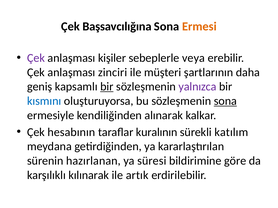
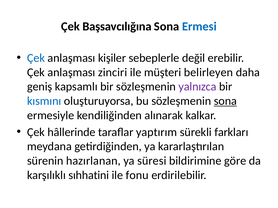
Ermesi colour: orange -> blue (199, 27)
Çek colour: purple -> blue (36, 58)
veya: veya -> değil (194, 58)
şartlarının: şartlarının -> belirleyen (208, 72)
bir underline: present -> none (107, 87)
hesabının: hesabının -> hâllerinde (71, 132)
kuralının: kuralının -> yaptırım (157, 132)
katılım: katılım -> farkları (231, 132)
kılınarak: kılınarak -> sıhhatini (89, 176)
artık: artık -> fonu (137, 176)
